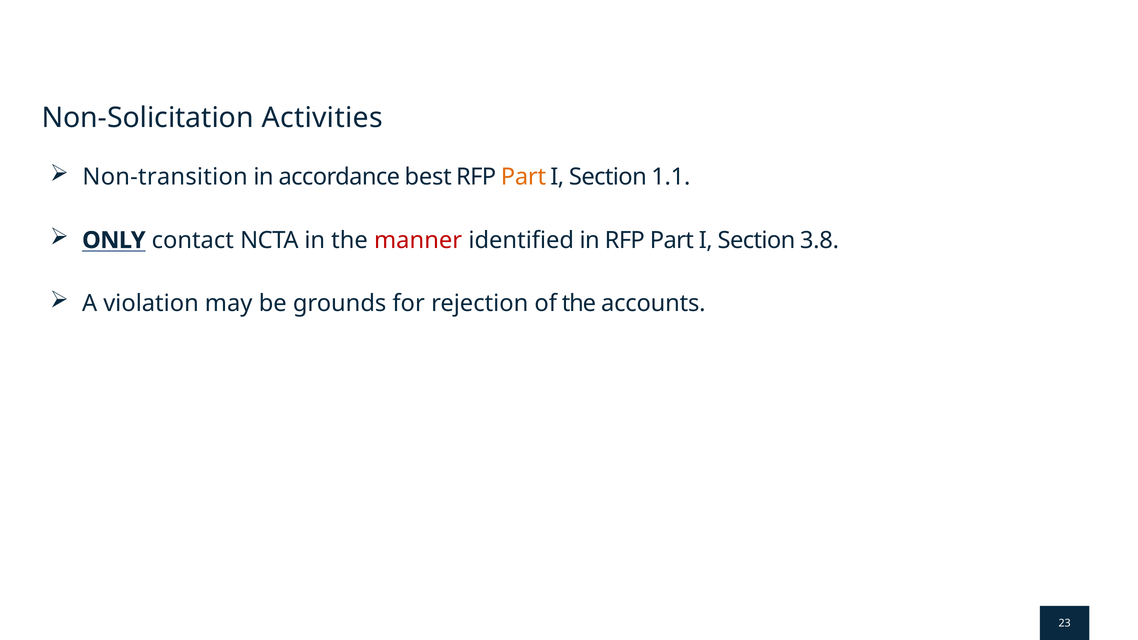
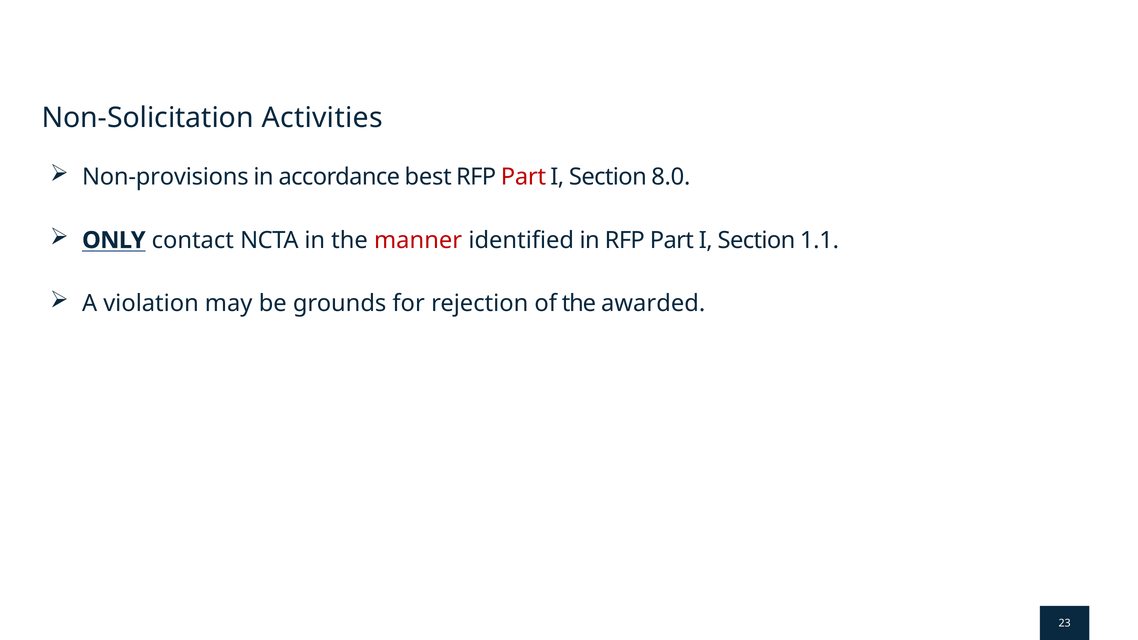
Non-transition: Non-transition -> Non-provisions (165, 177)
Part colour: orange -> red (523, 177)
1.1: 1.1 -> 8.0 (671, 177)
3.8: 3.8 -> 1.1 (819, 240)
accounts: accounts -> awarded (653, 304)
